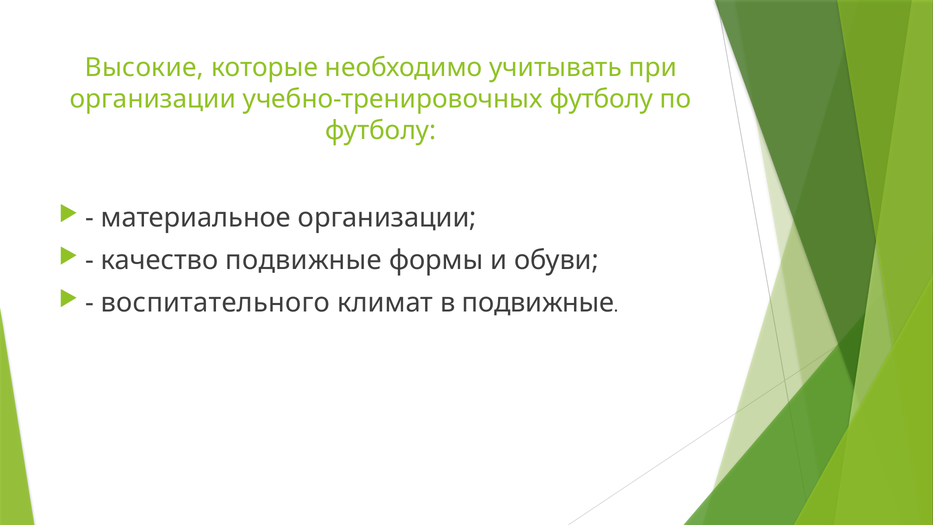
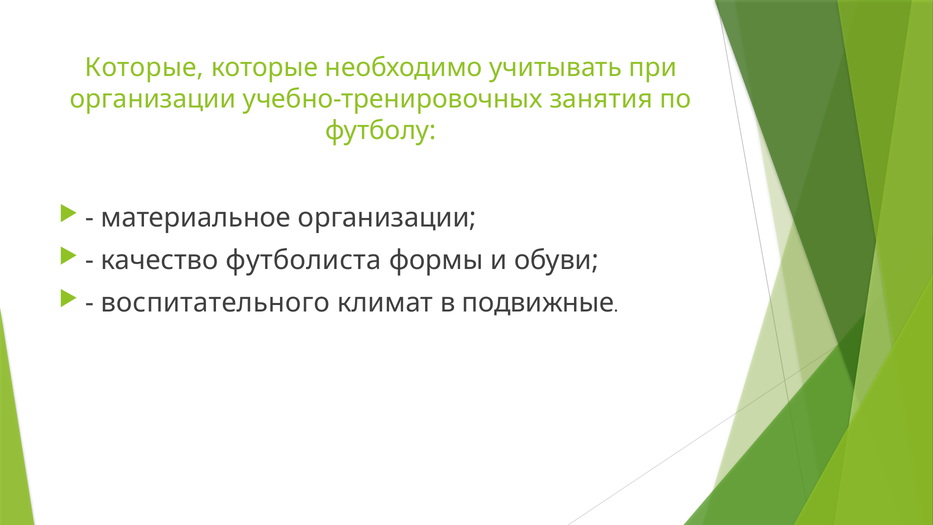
Высокие: Высокие -> Которые (144, 68)
учебно-тренировочных футболу: футболу -> занятия (601, 99)
качество подвижные: подвижные -> футболиста (304, 260)
